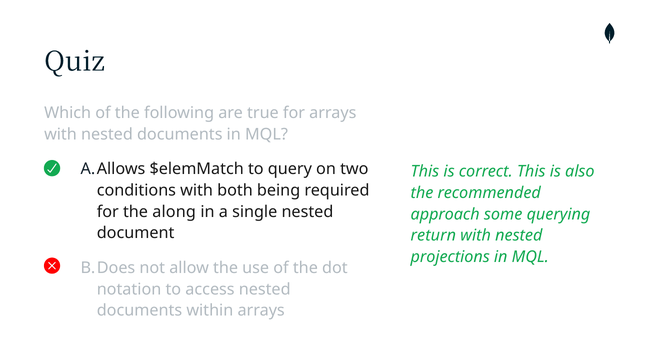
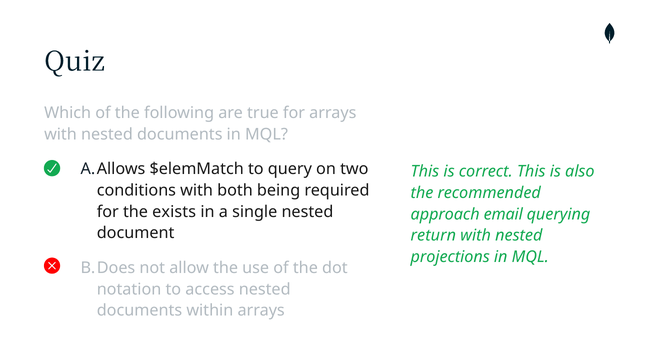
along: along -> exists (174, 212)
some: some -> email (503, 215)
